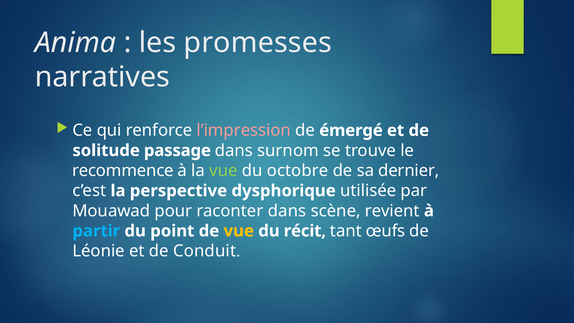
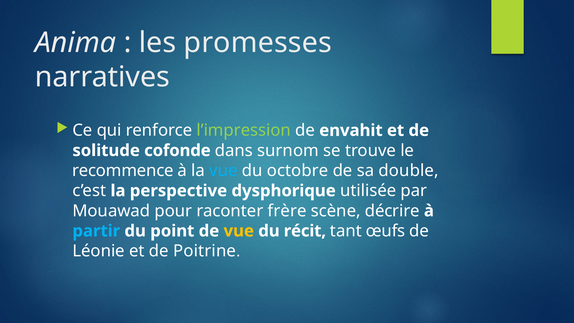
l’impression colour: pink -> light green (244, 130)
émergé: émergé -> envahit (351, 130)
passage: passage -> cofonde (177, 150)
vue colour: light green -> light blue (223, 171)
dernier: dernier -> double (409, 171)
raconter dans: dans -> frère (287, 211)
revient: revient -> décrire (392, 211)
Conduit: Conduit -> Poitrine (205, 251)
